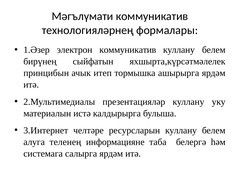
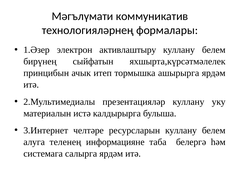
электрон коммуникатив: коммуникатив -> активлаштыру (128, 50)
